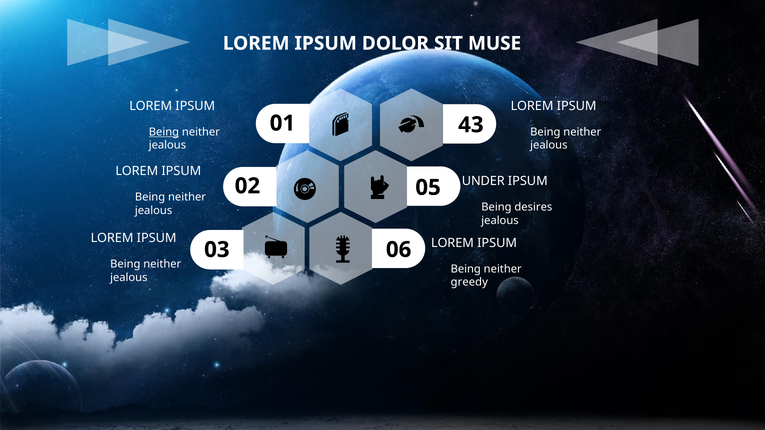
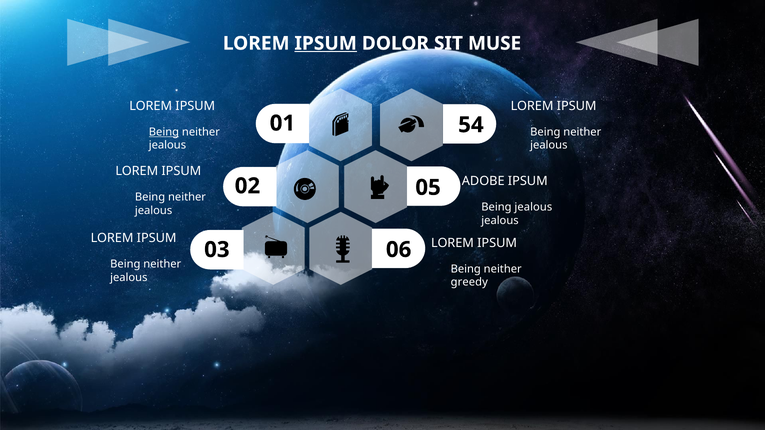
IPSUM underline: none -> present (326, 43)
43: 43 -> 54 (471, 125)
UNDER: UNDER -> ADOBE (483, 181)
Being desires: desires -> jealous (533, 207)
